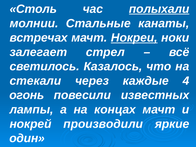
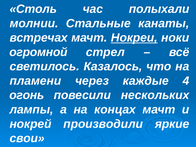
полыхали underline: present -> none (159, 9)
залегает: залегает -> огромной (38, 52)
стекали: стекали -> пламени (35, 81)
известных: известных -> нескольких (155, 95)
один: один -> свои (27, 138)
